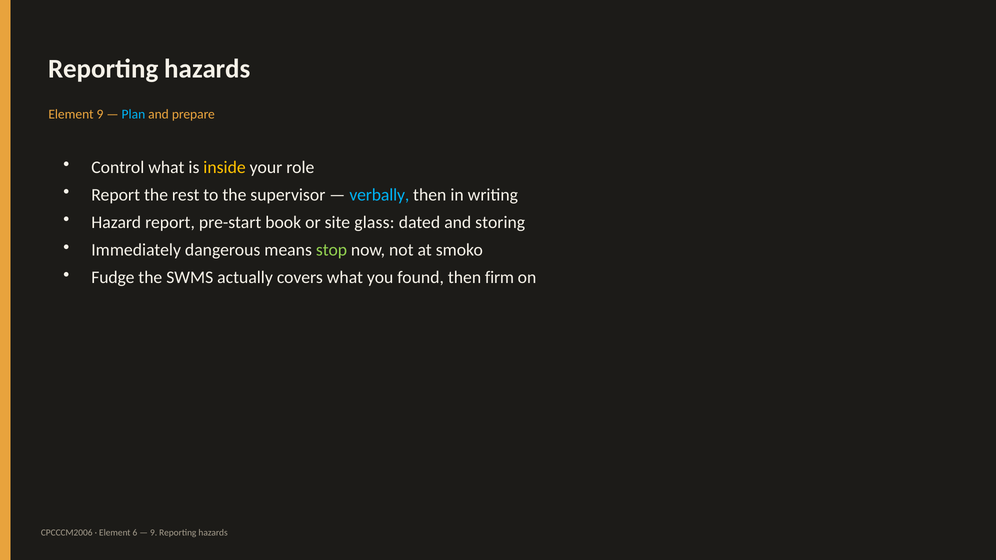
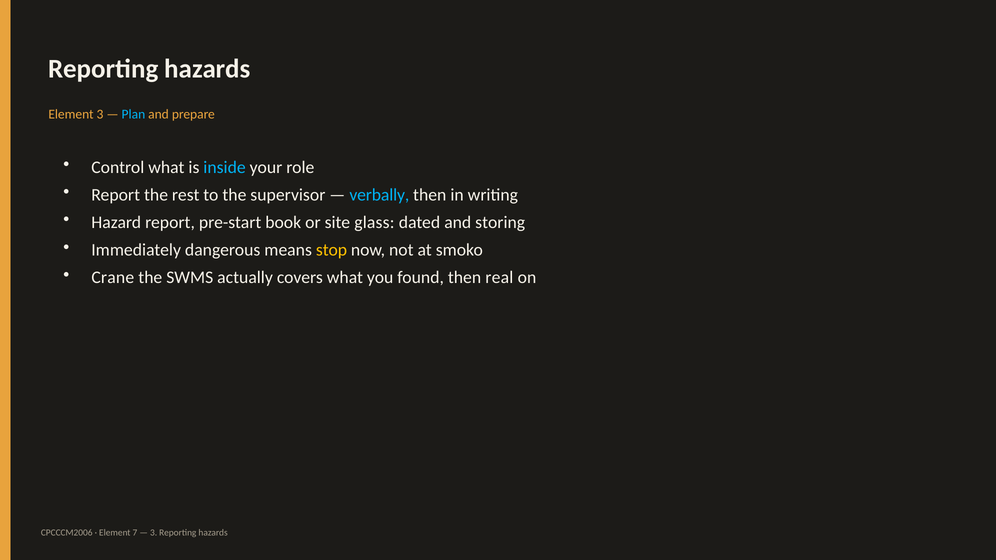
Element 9: 9 -> 3 (100, 114)
inside colour: yellow -> light blue (225, 168)
stop colour: light green -> yellow (331, 250)
Fudge: Fudge -> Crane (113, 278)
firm: firm -> real (499, 278)
6: 6 -> 7 (135, 533)
9: 9 -> 3 (154, 533)
